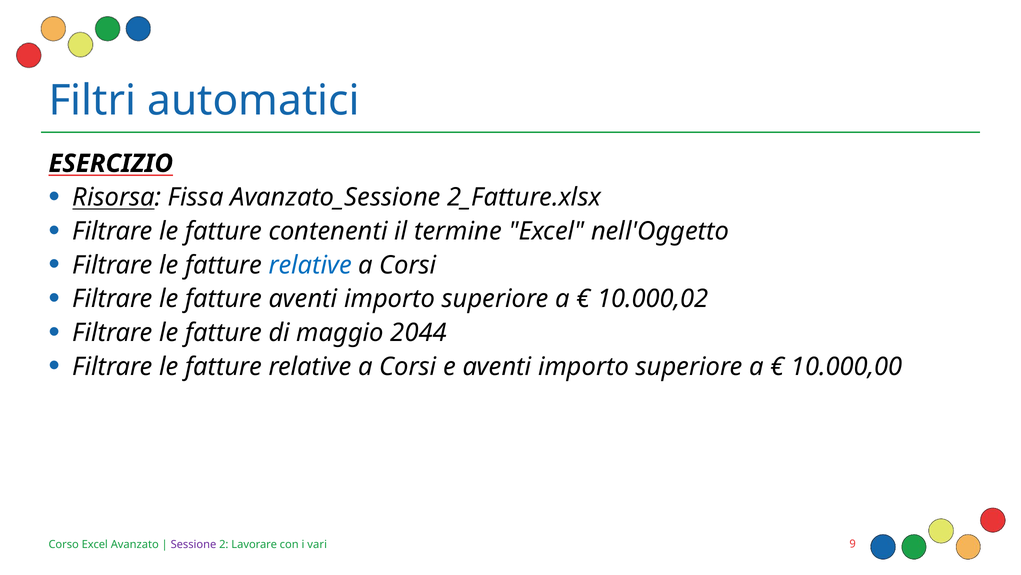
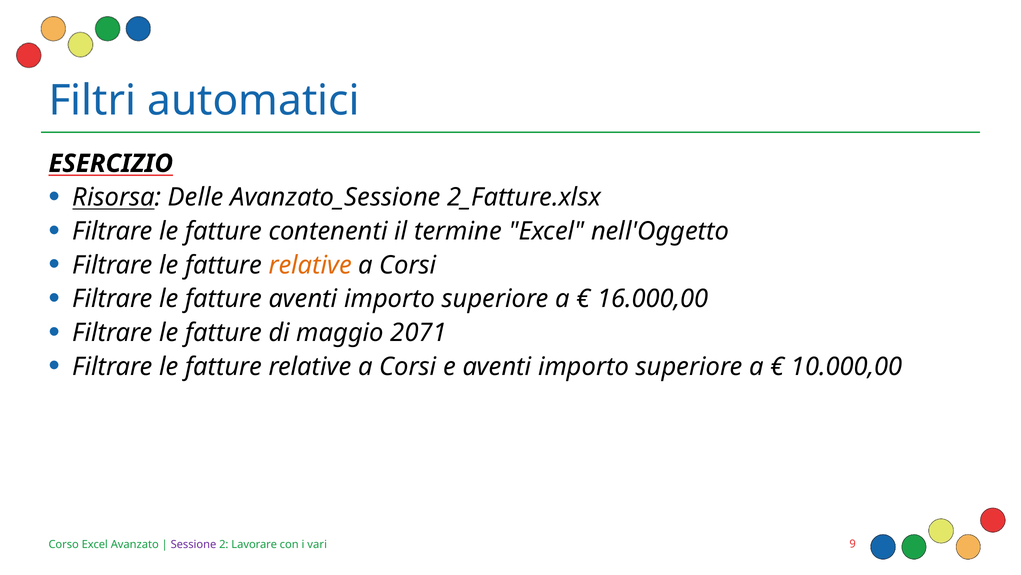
Fissa: Fissa -> Delle (196, 197)
relative colour: blue -> orange (310, 265)
10.000,02: 10.000,02 -> 16.000,00 (653, 299)
2044: 2044 -> 2071 (419, 332)
